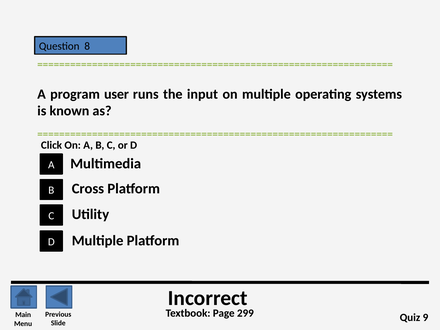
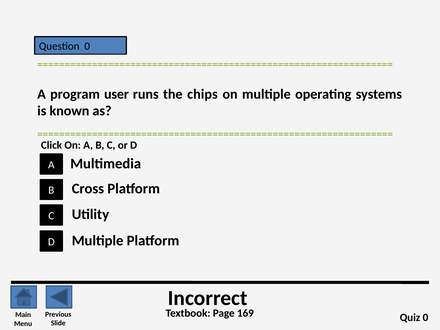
Question 8: 8 -> 0 (87, 46)
input: input -> chips (202, 94)
299: 299 -> 169 (245, 313)
Quiz 9: 9 -> 0 (426, 318)
